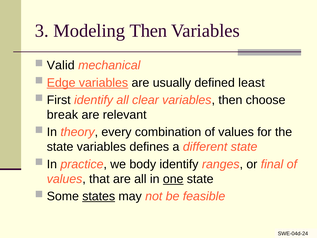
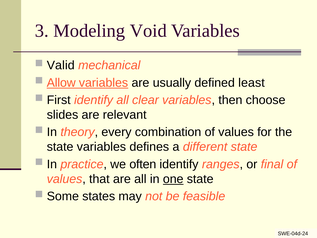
Modeling Then: Then -> Void (148, 31)
Edge: Edge -> Allow (61, 83)
break: break -> slides (63, 115)
body: body -> often (143, 164)
states underline: present -> none (99, 196)
